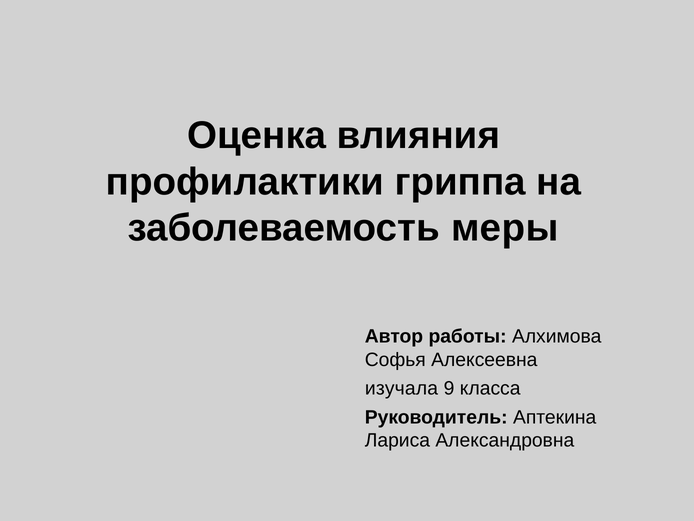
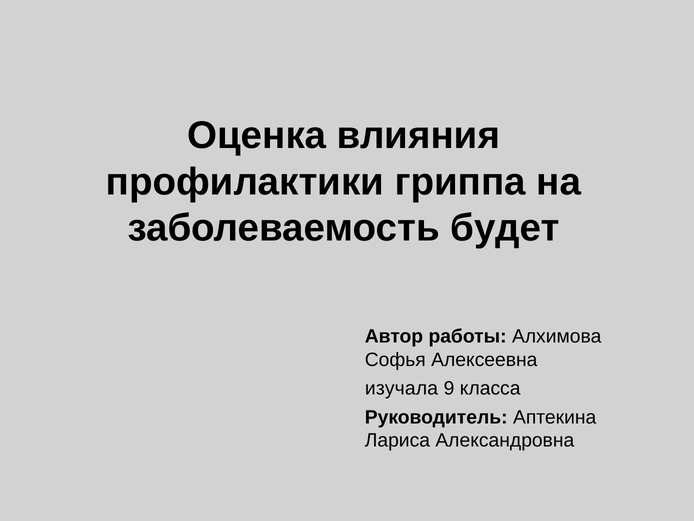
меры: меры -> будет (505, 228)
